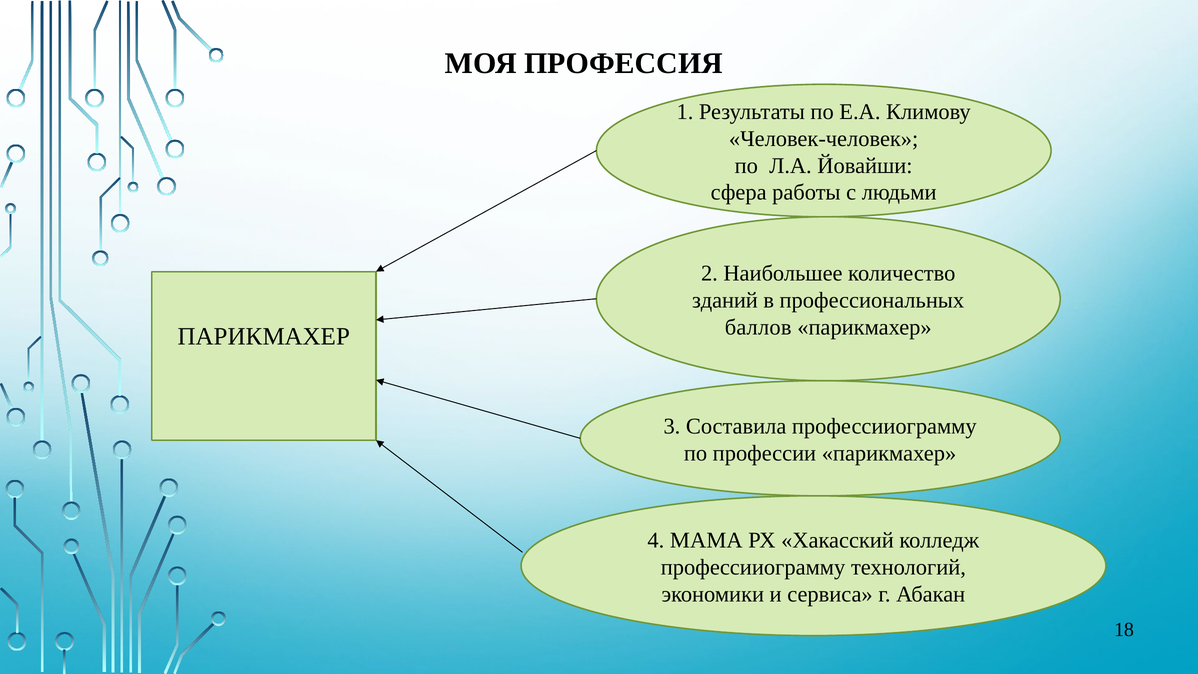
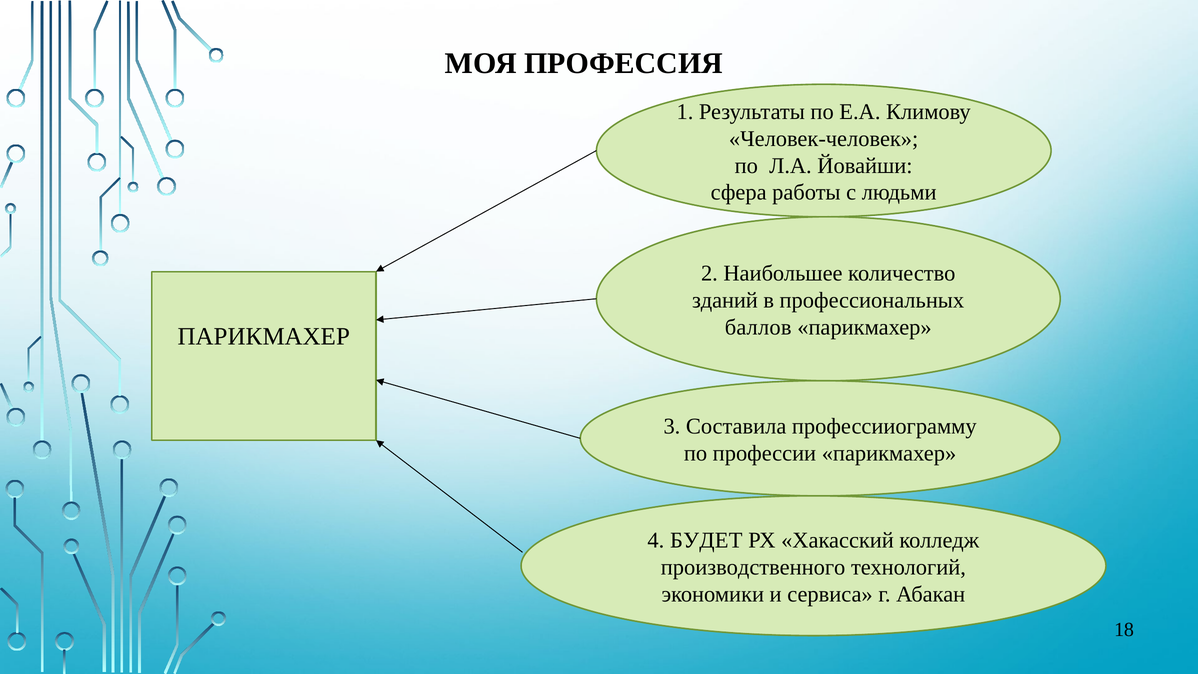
МАМА: МАМА -> БУДЕТ (706, 540)
профессииограмму: профессииограмму -> производственного (753, 567)
